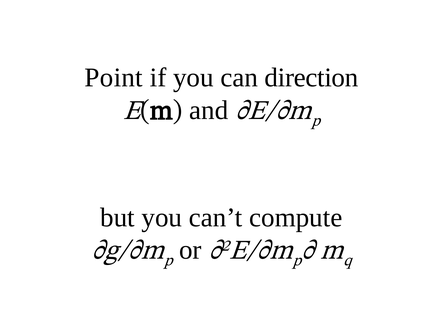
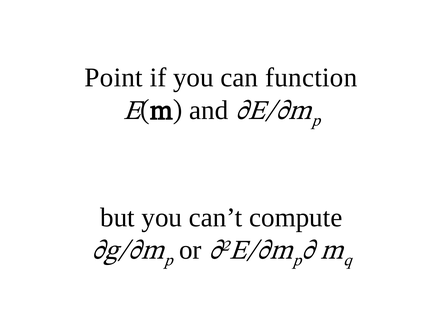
direction: direction -> function (311, 78)
